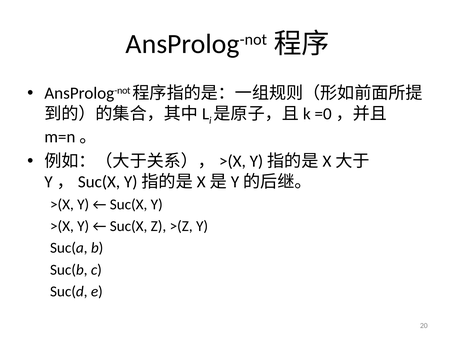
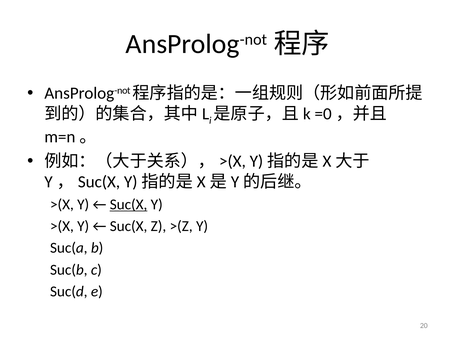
Suc(X underline: none -> present (129, 205)
